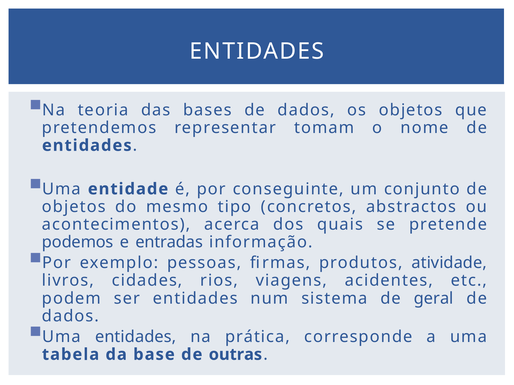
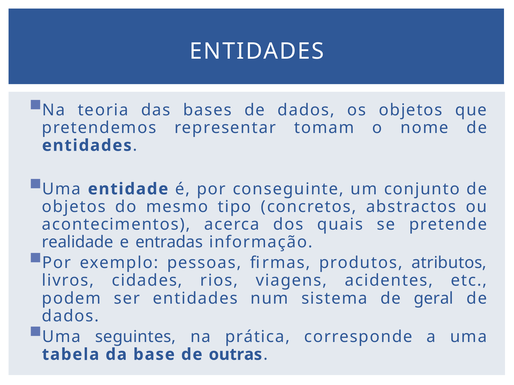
podemos: podemos -> realidade (78, 242)
atividade: atividade -> atributos (449, 263)
Uma entidades: entidades -> seguintes (136, 337)
